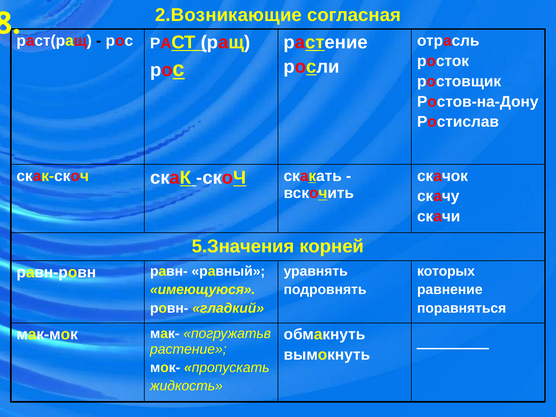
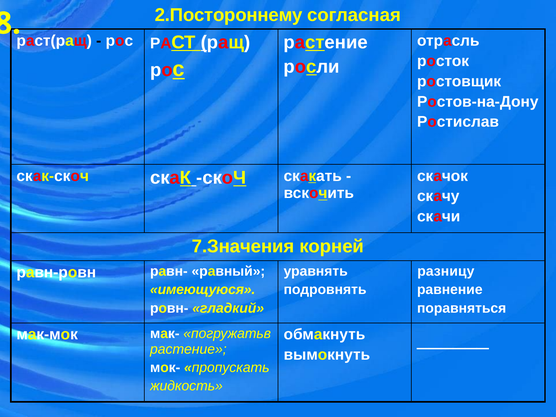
2.Возникающие: 2.Возникающие -> 2.Постороннему (229, 15)
5.Значения: 5.Значения -> 7.Значения (243, 246)
которых: которых -> разницу (446, 271)
